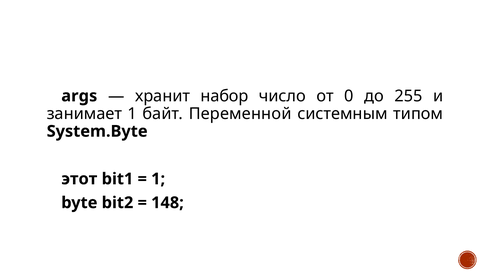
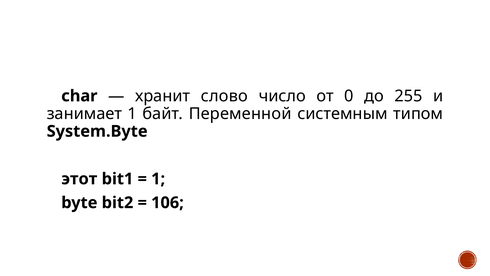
args: args -> сhar (79, 96)
набор: набор -> слово (224, 96)
148: 148 -> 106 (167, 202)
